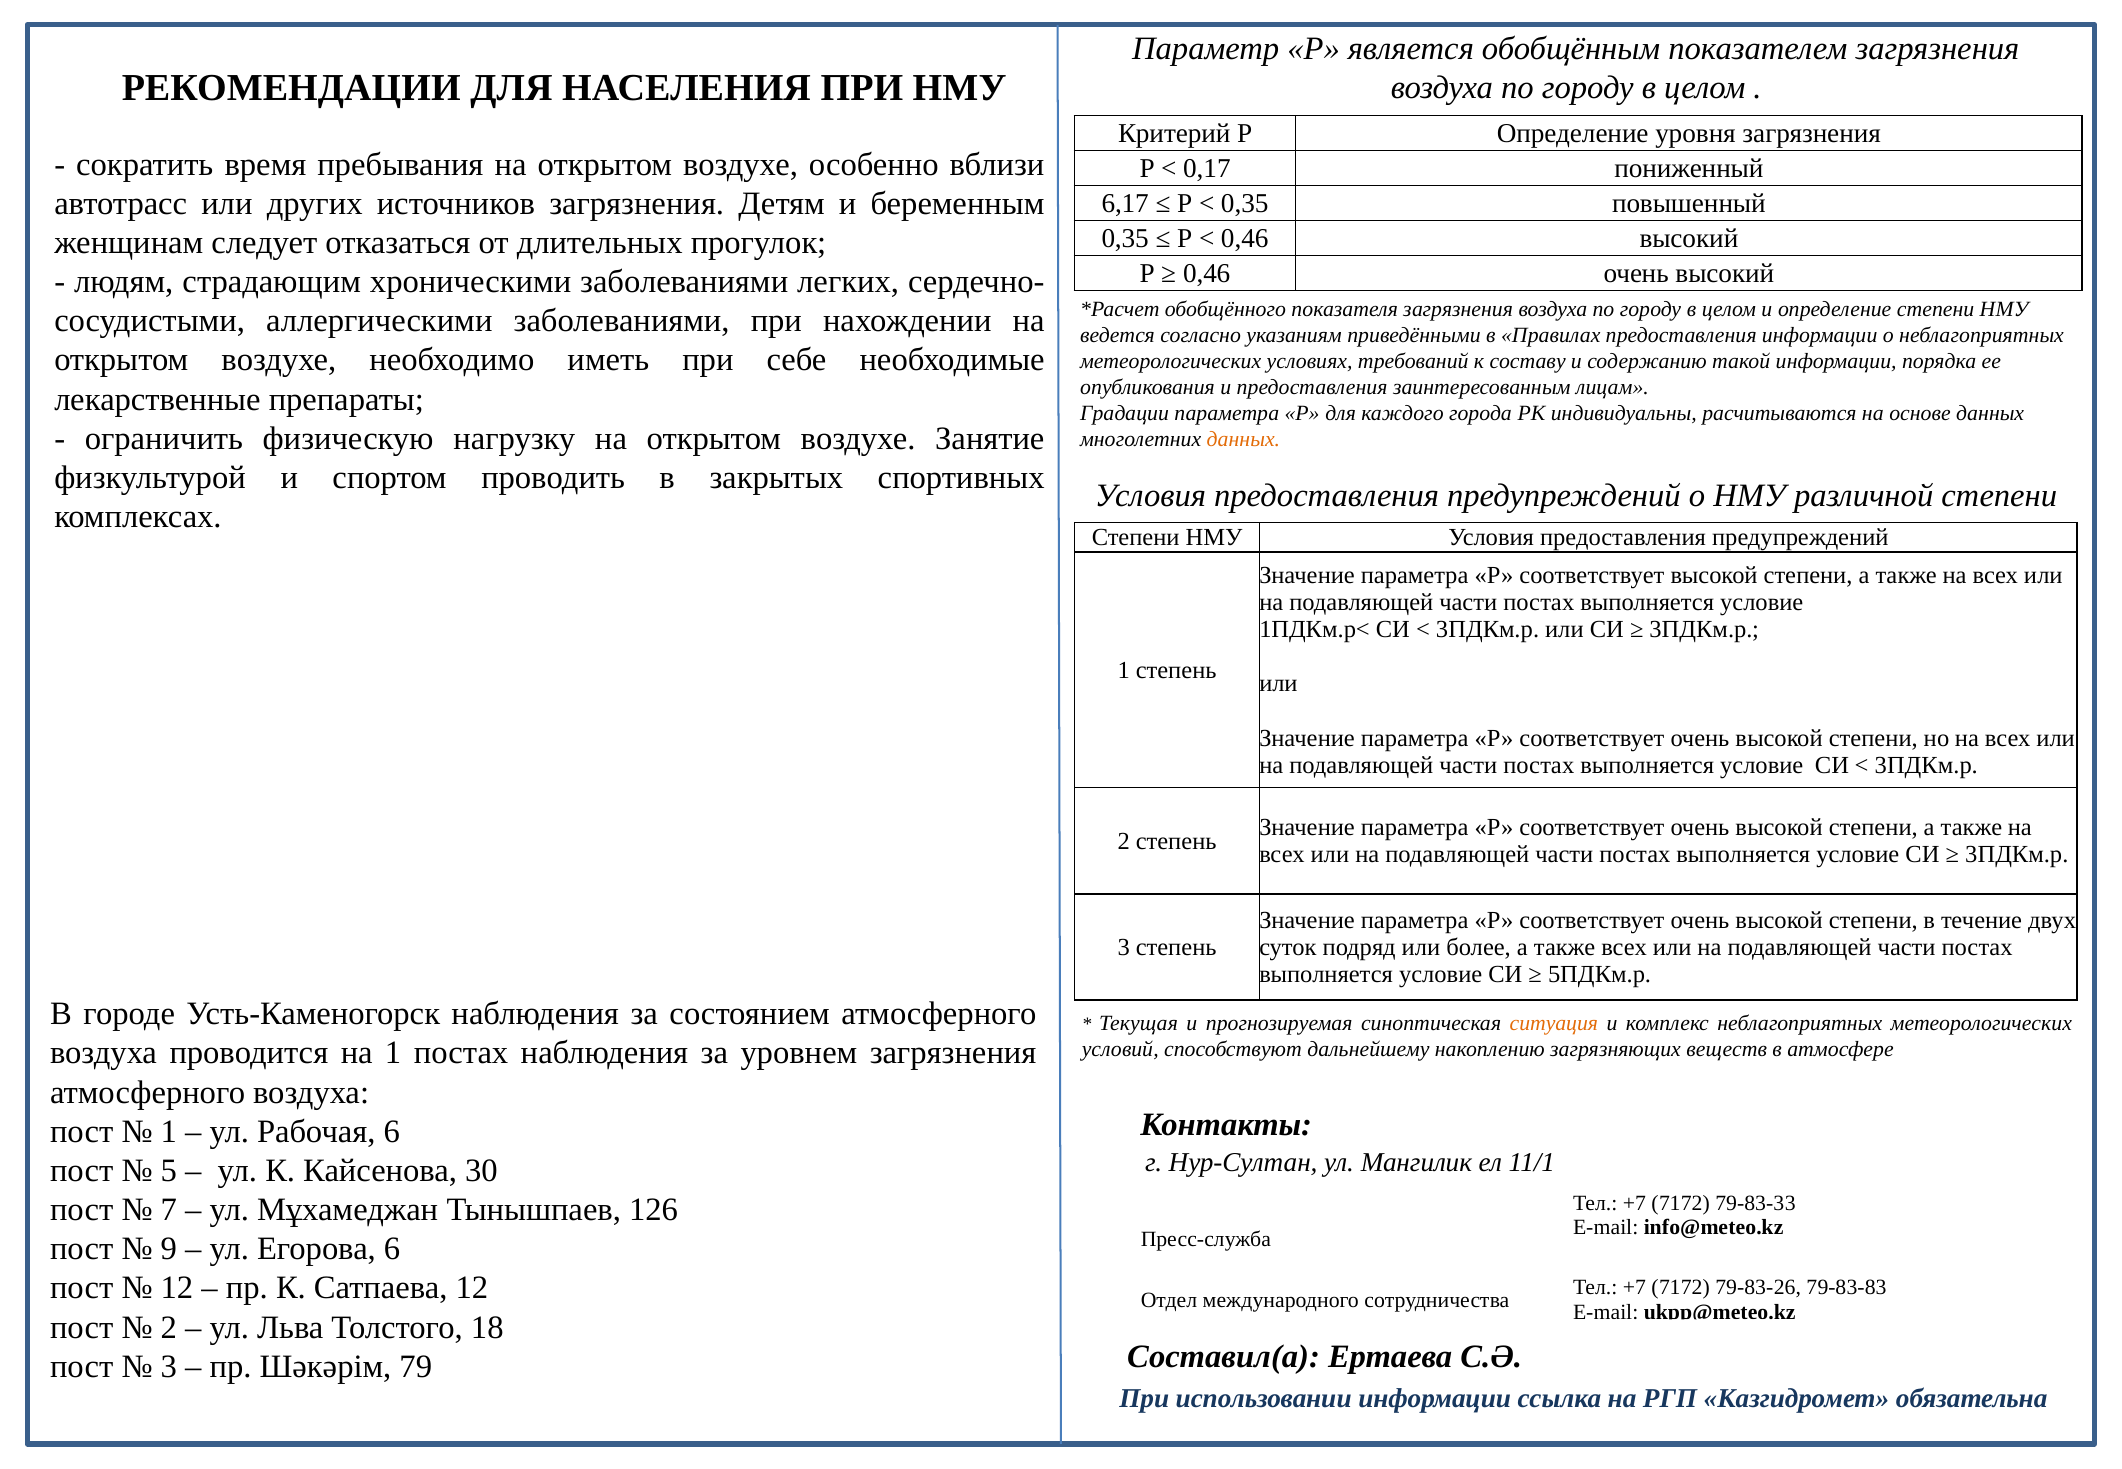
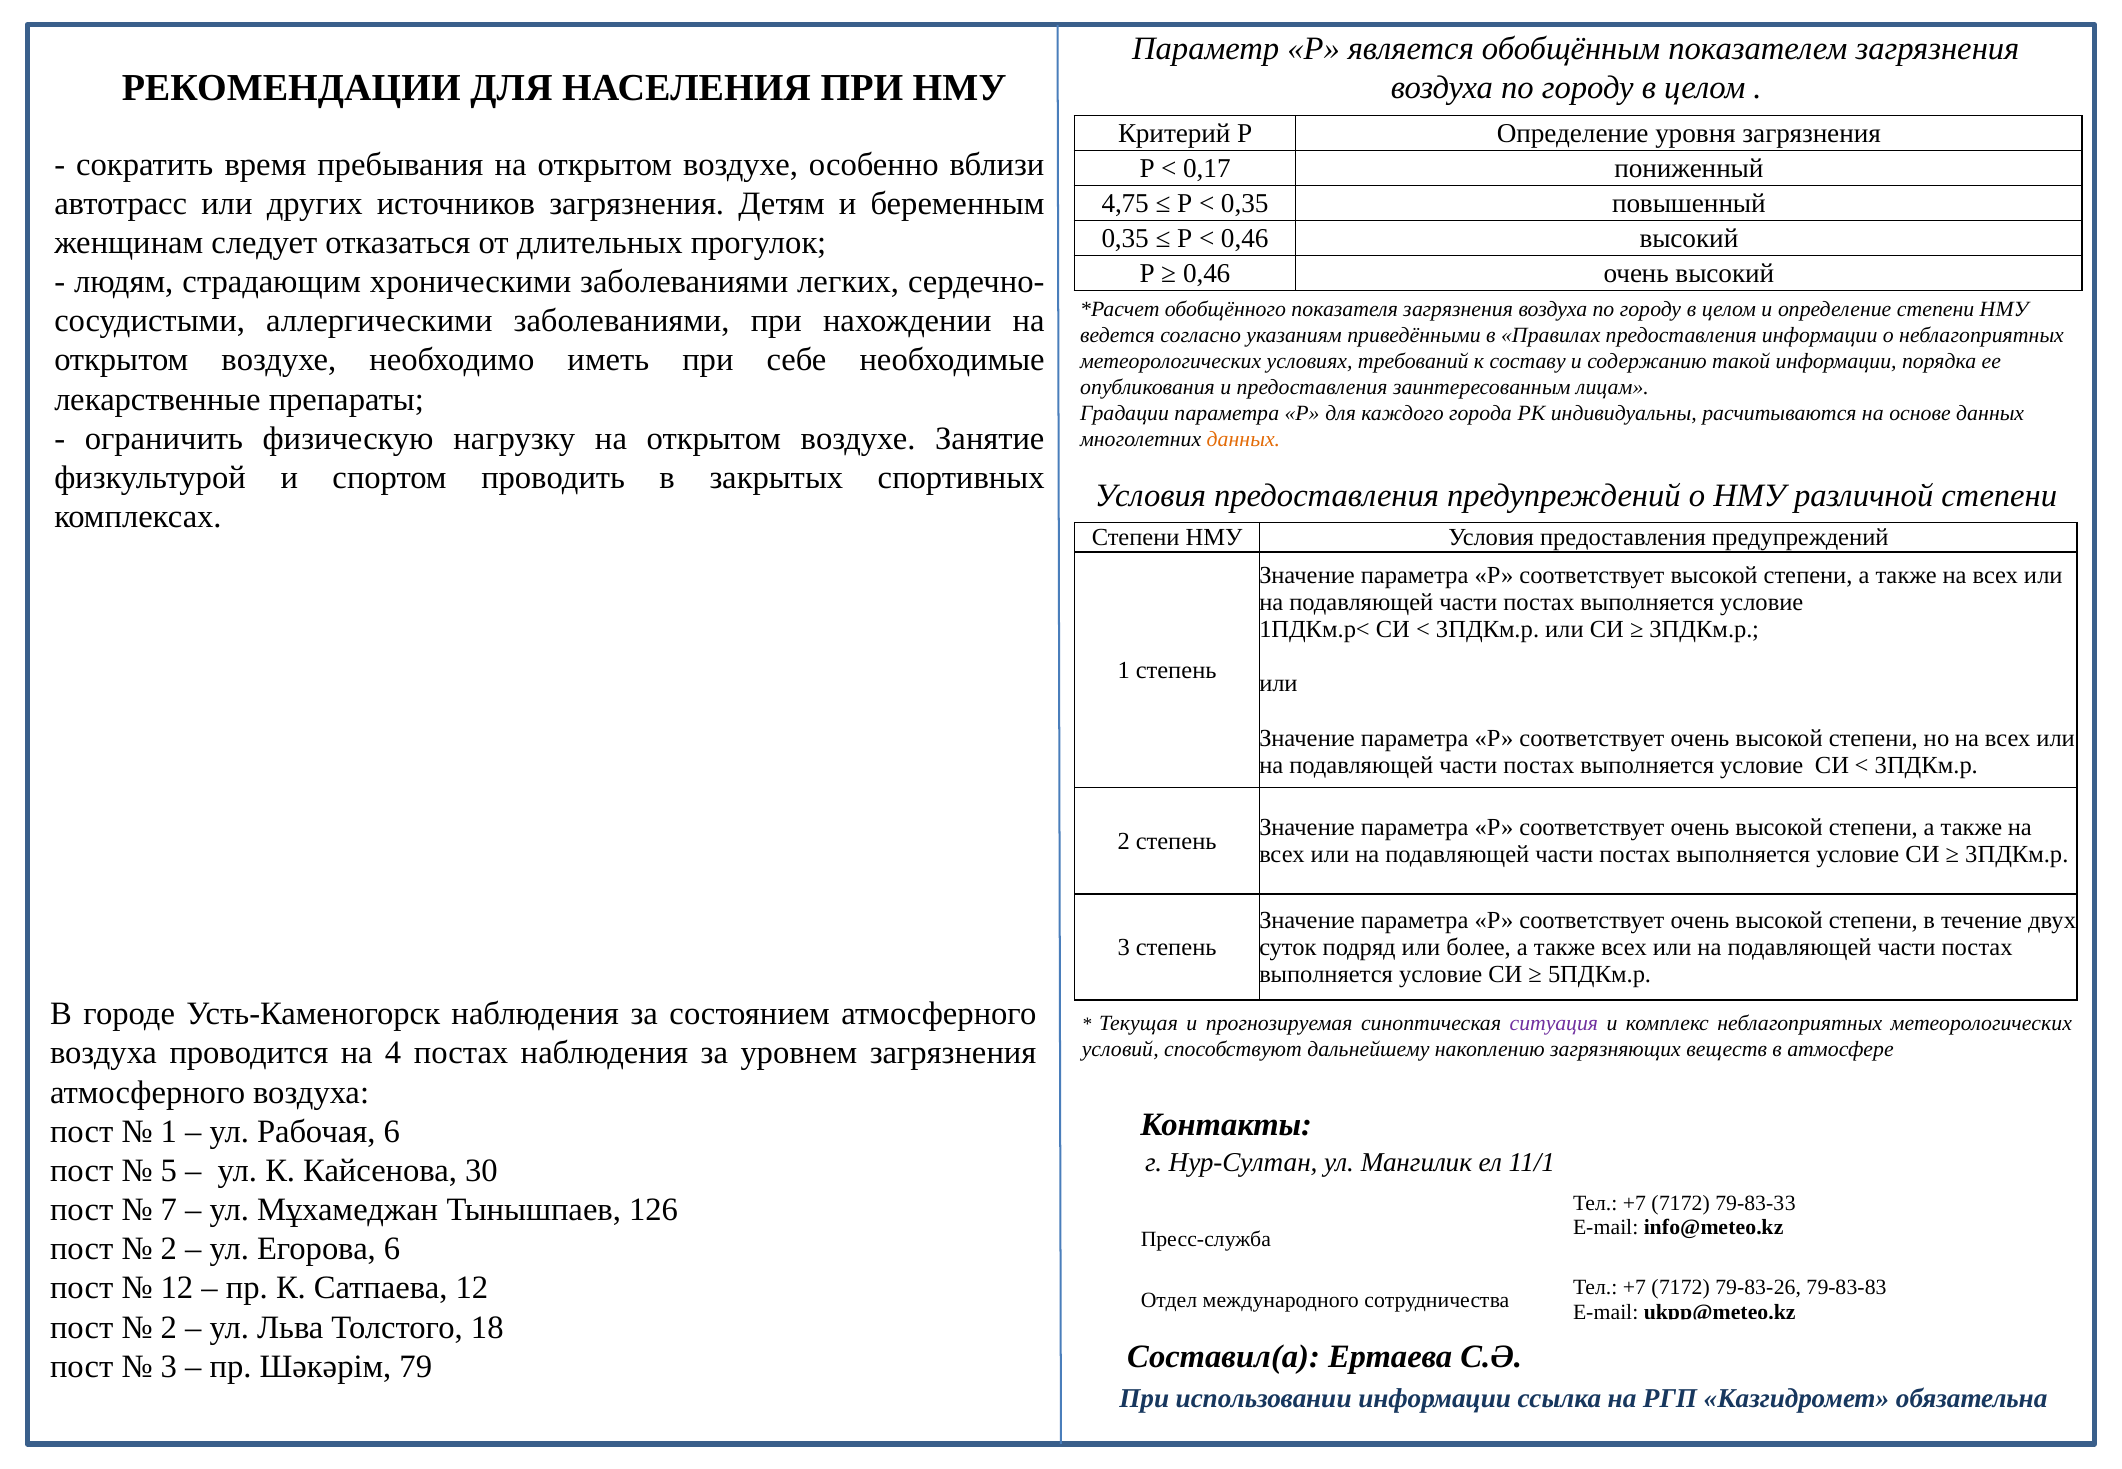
6,17: 6,17 -> 4,75 (1125, 203)
ситуация colour: orange -> purple (1554, 1023)
на 1: 1 -> 4 (393, 1053)
9: 9 -> 2 (169, 1249)
